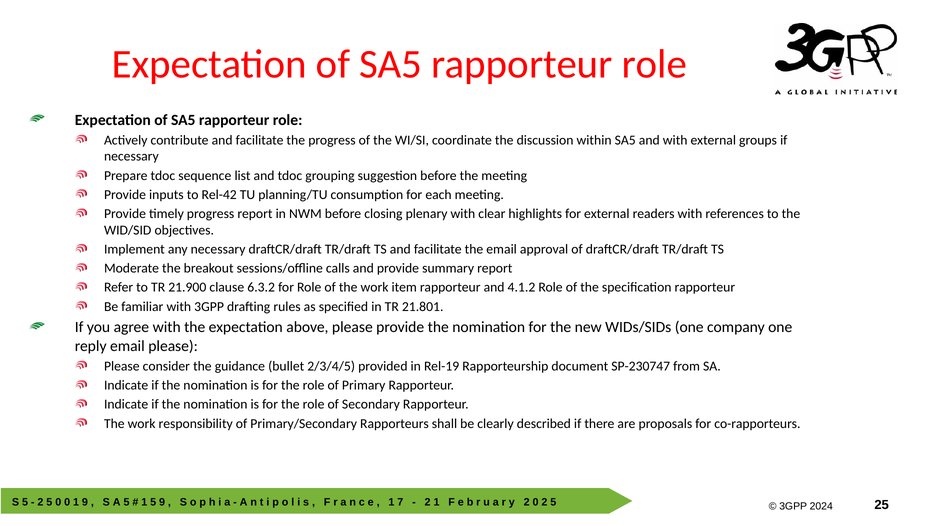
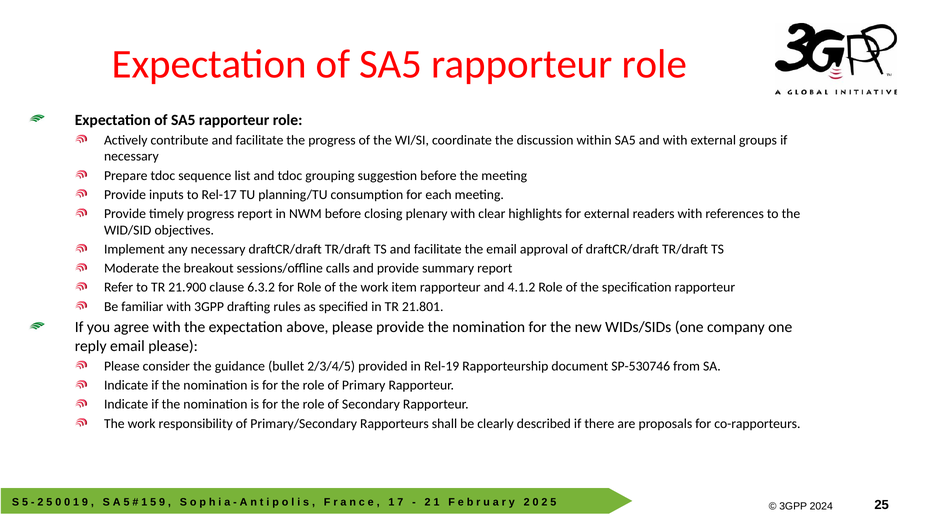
Rel-42: Rel-42 -> Rel-17 (219, 195)
SP-230747: SP-230747 -> SP-530746 (641, 367)
